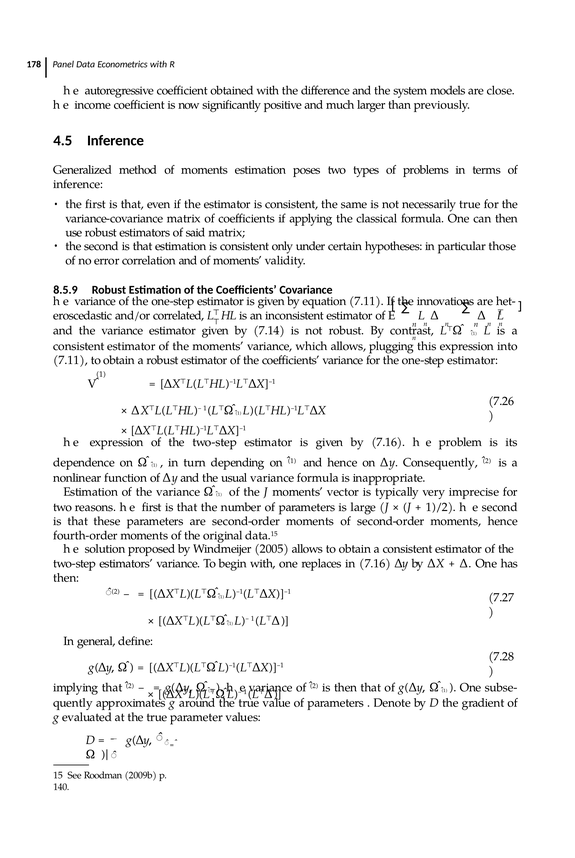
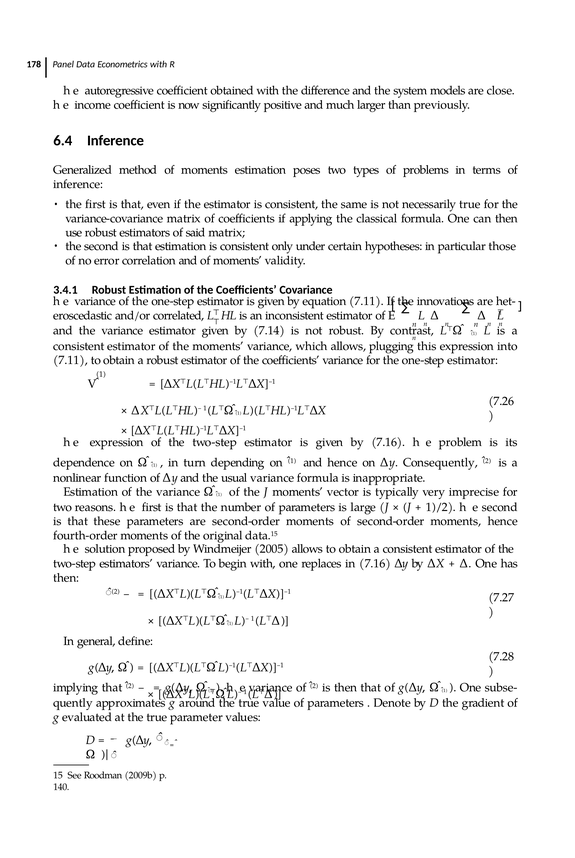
4.5: 4.5 -> 6.4 (63, 141)
8.5.9: 8.5.9 -> 3.4.1 (65, 290)
